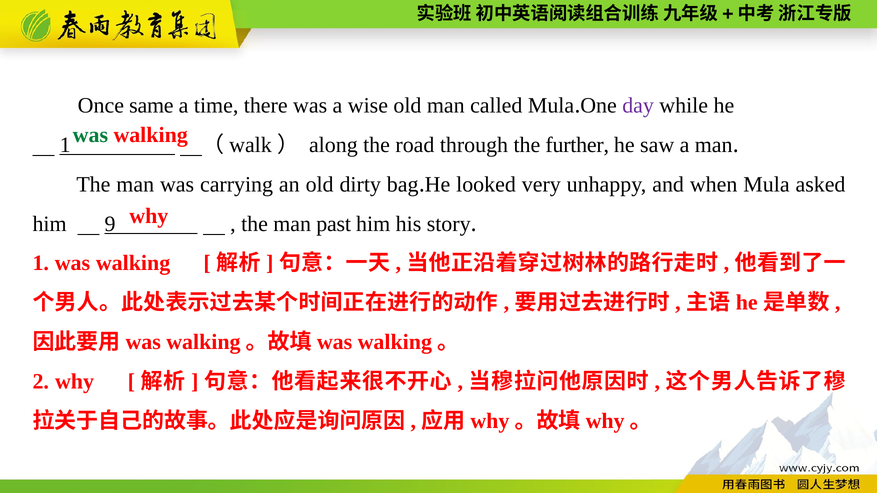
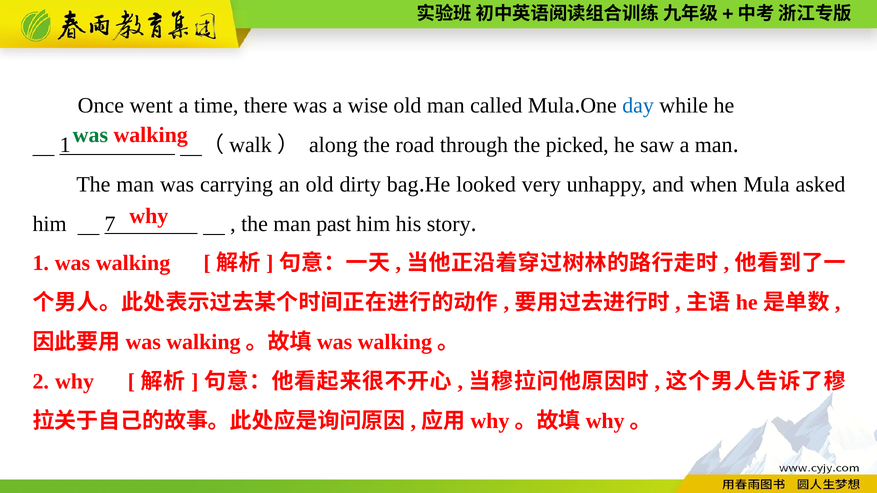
same: same -> went (151, 106)
day colour: purple -> blue (638, 106)
further: further -> picked (577, 145)
9: 9 -> 7 (110, 224)
